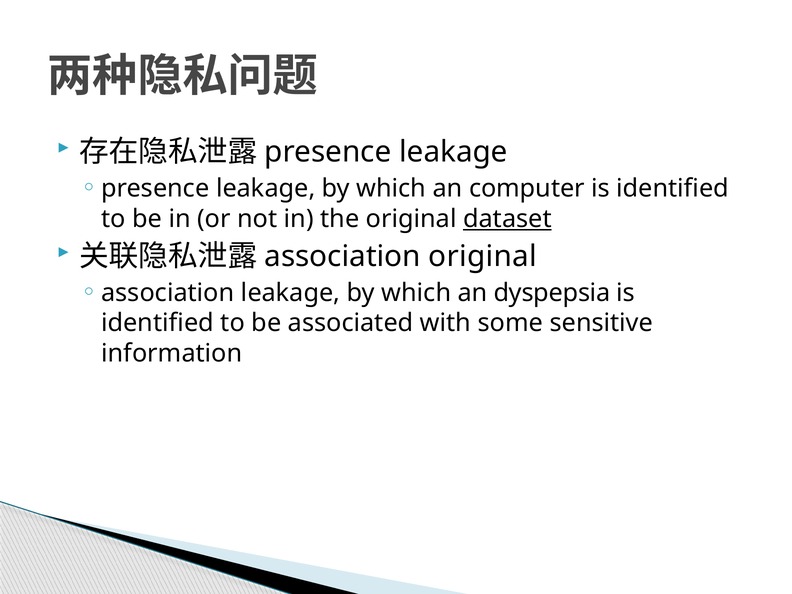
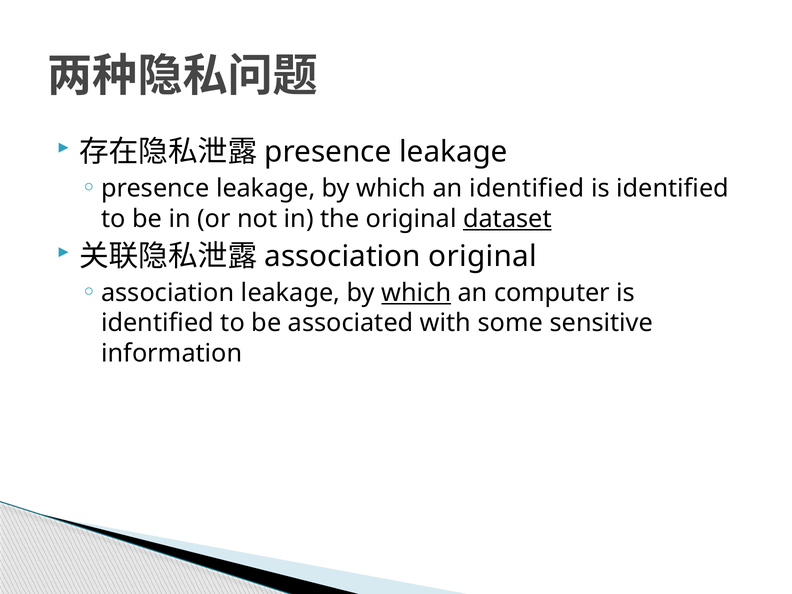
an computer: computer -> identified (527, 188)
which underline: none -> present (416, 293)
dyspepsia: dyspepsia -> computer (552, 293)
